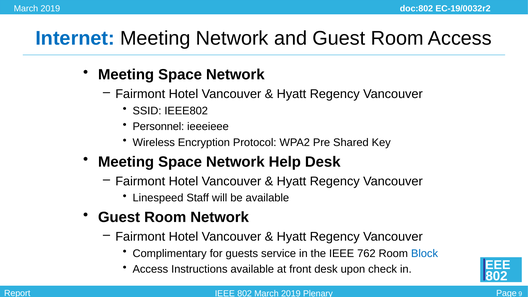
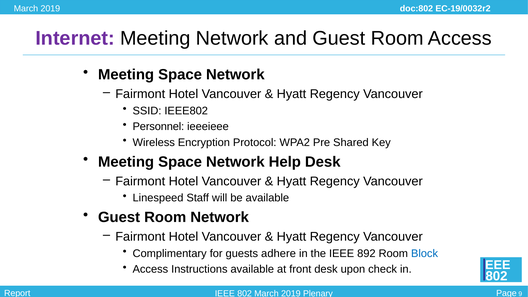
Internet colour: blue -> purple (75, 38)
service: service -> adhere (279, 253)
762: 762 -> 892 (366, 253)
